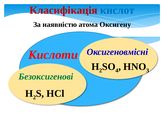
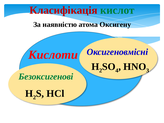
кислот colour: blue -> green (117, 10)
